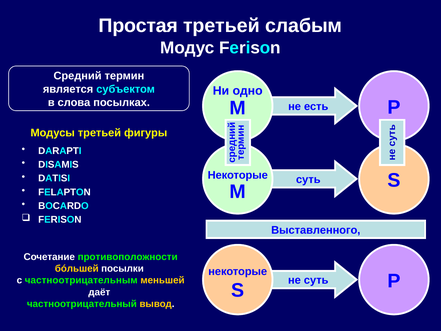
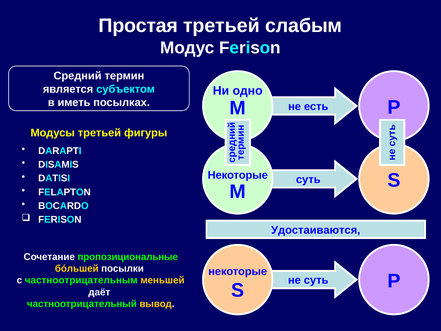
слова: слова -> иметь (74, 102)
Выставленного: Выставленного -> Удостаиваются (316, 230)
противоположности: противоположности -> пропозициональные (128, 257)
